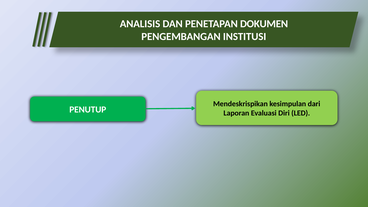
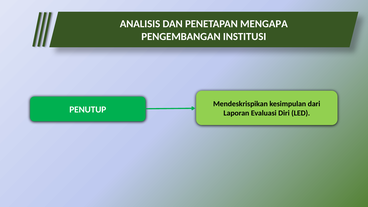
DOKUMEN: DOKUMEN -> MENGAPA (264, 24)
